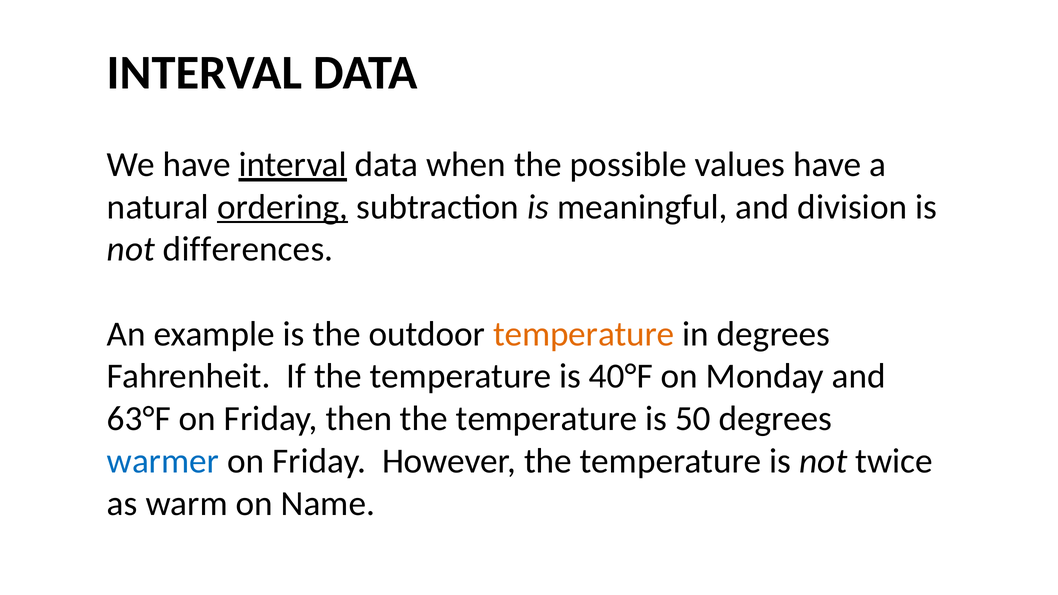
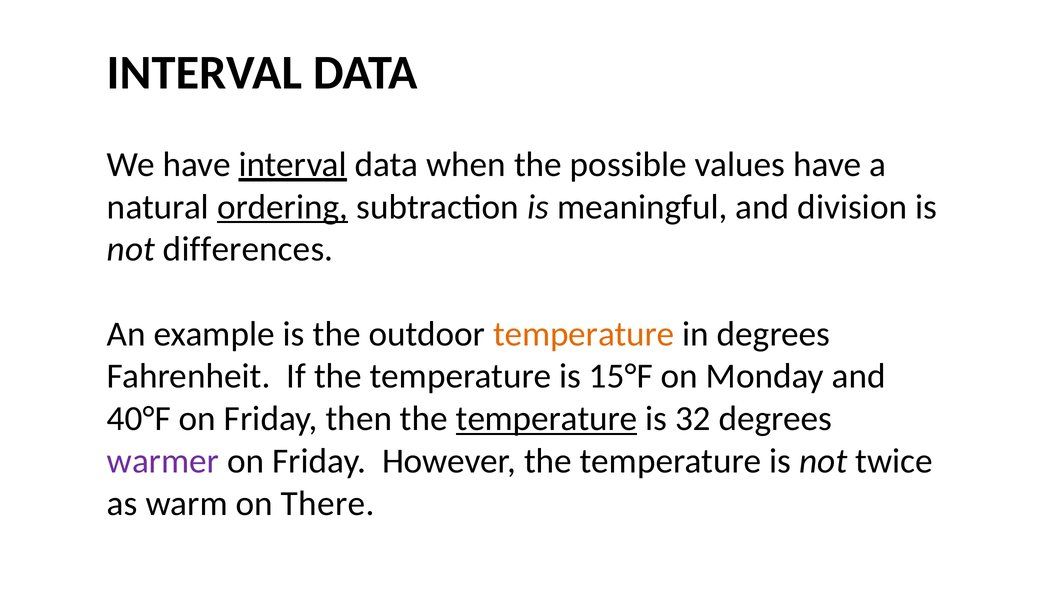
40°F: 40°F -> 15°F (621, 376)
63°F: 63°F -> 40°F (139, 419)
temperature underline: none -> present (547, 419)
50: 50 -> 32 (693, 419)
warmer colour: blue -> purple (163, 461)
Name: Name -> There (328, 504)
